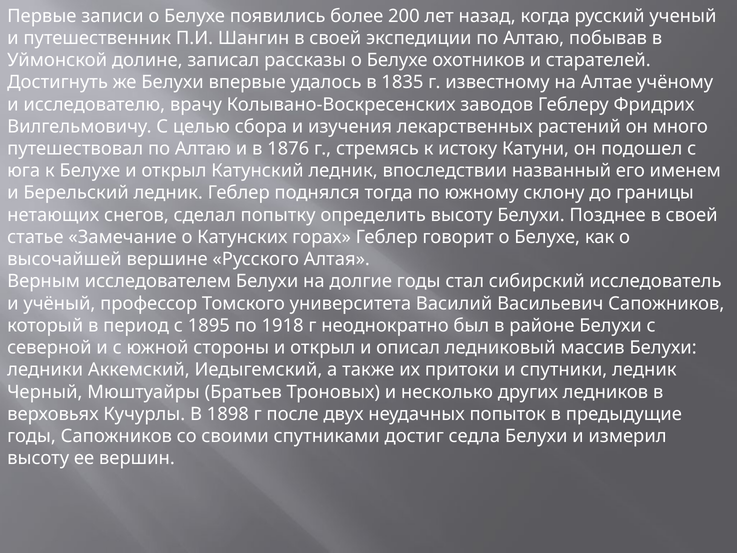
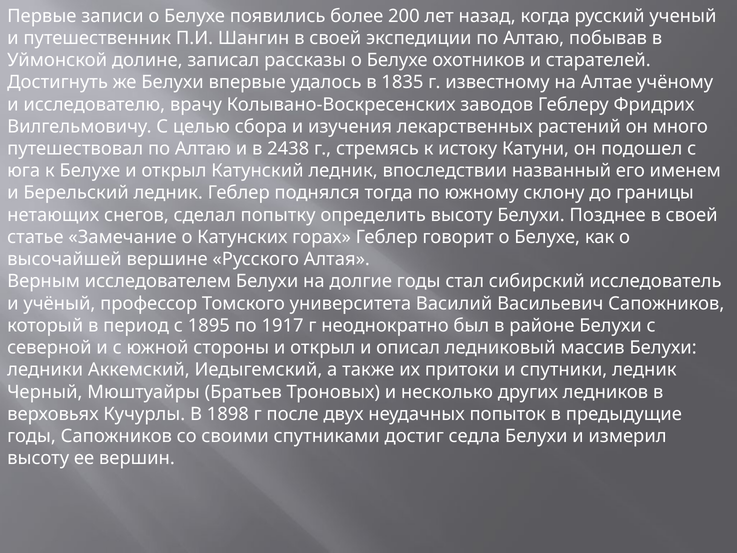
1876: 1876 -> 2438 (288, 149)
1918: 1918 -> 1917 (283, 325)
